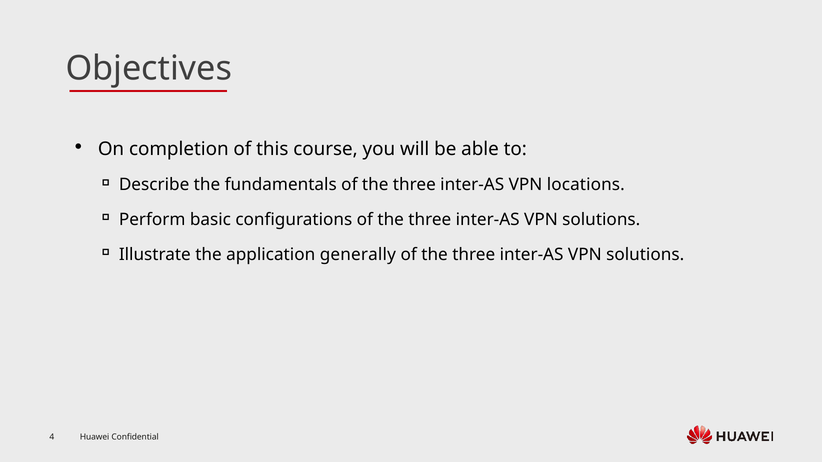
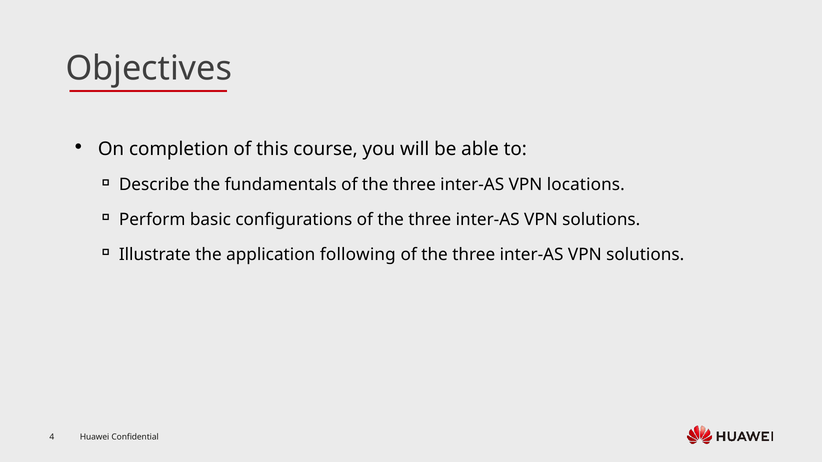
generally: generally -> following (358, 255)
